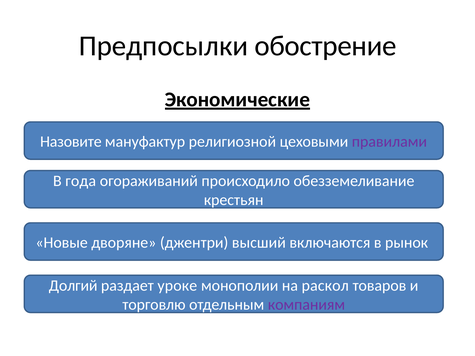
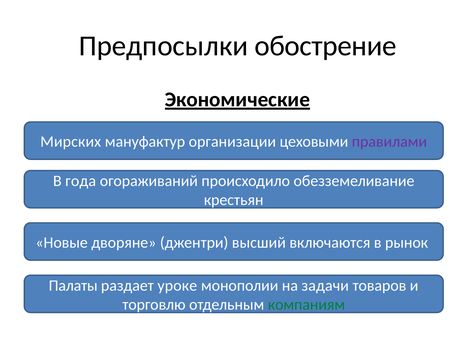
Назовите: Назовите -> Мирских (71, 142)
религиозной: религиозной -> организации (232, 142)
Долгий: Долгий -> Палаты (73, 286)
раскол: раскол -> задачи (325, 286)
компаниям colour: purple -> green (306, 305)
